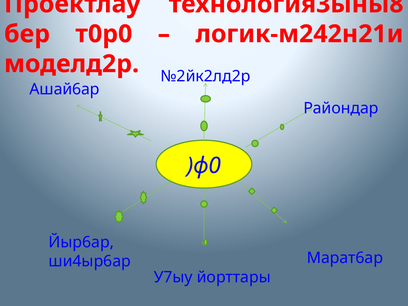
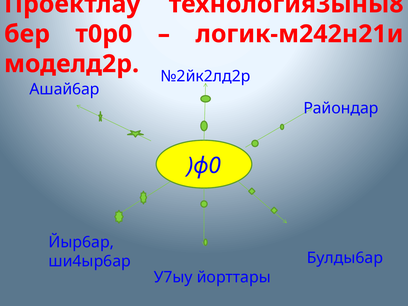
Марат6ар: Марат6ар -> Булды6ар (345, 258)
